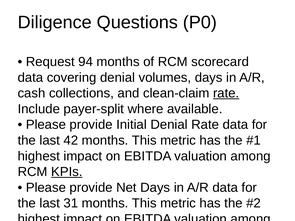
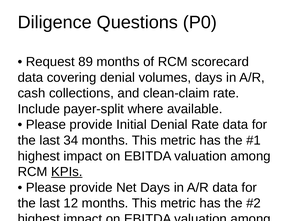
94: 94 -> 89 (86, 62)
rate underline: present -> none (226, 93)
42: 42 -> 34 (71, 141)
31: 31 -> 12 (71, 203)
